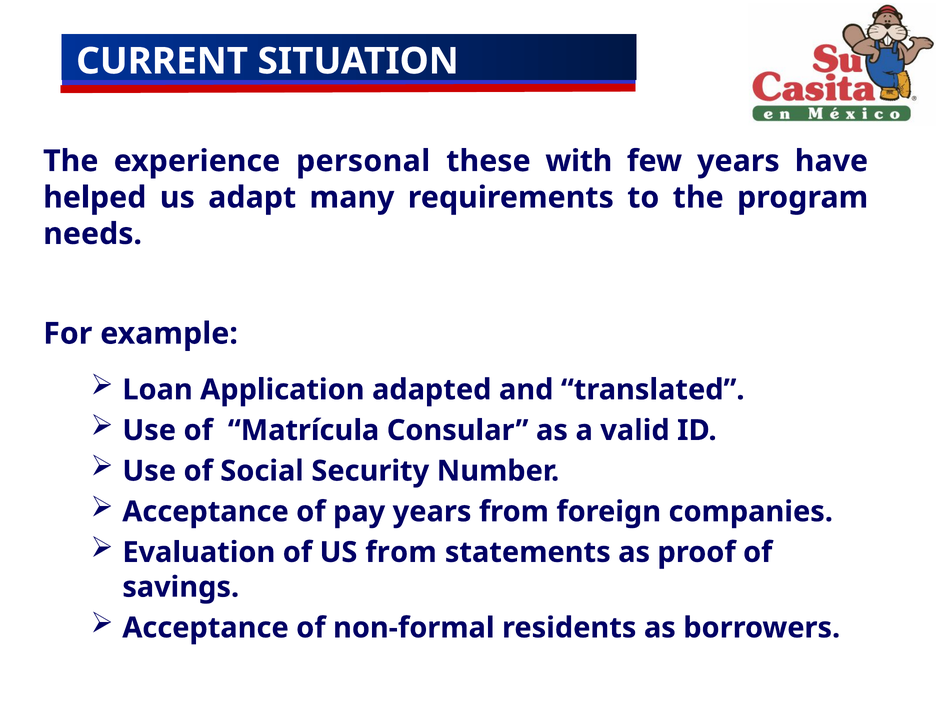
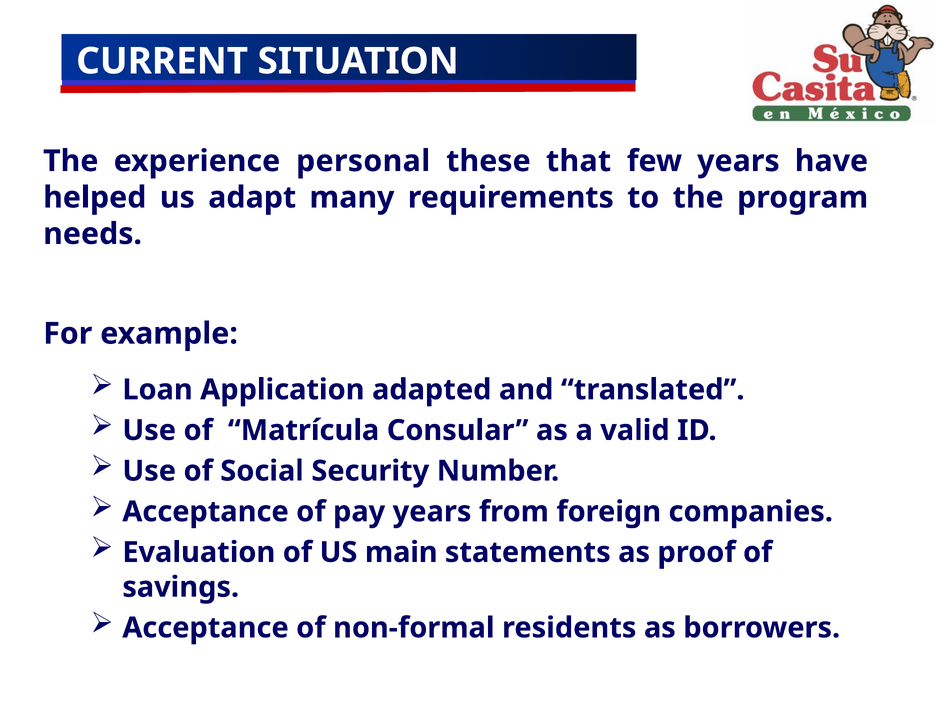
with: with -> that (579, 161)
US from: from -> main (401, 552)
